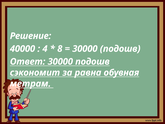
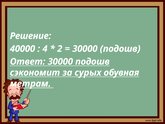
8: 8 -> 2 (60, 49)
равна: равна -> сурых (88, 72)
